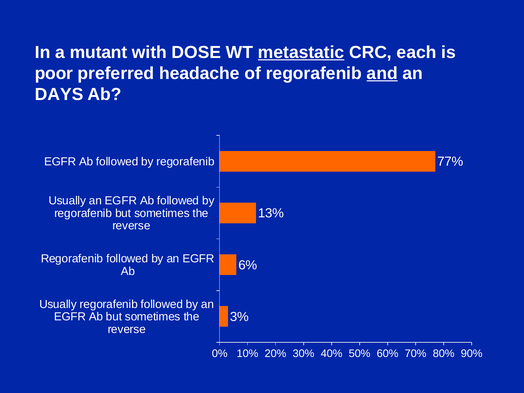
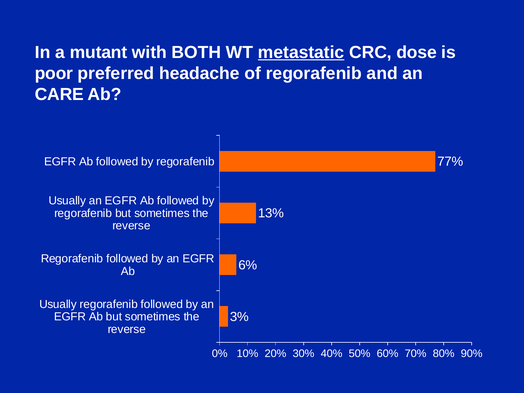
DOSE: DOSE -> BOTH (196, 52)
each: each -> dose (417, 52)
and underline: present -> none (382, 73)
DAYS: DAYS -> CARE (59, 94)
